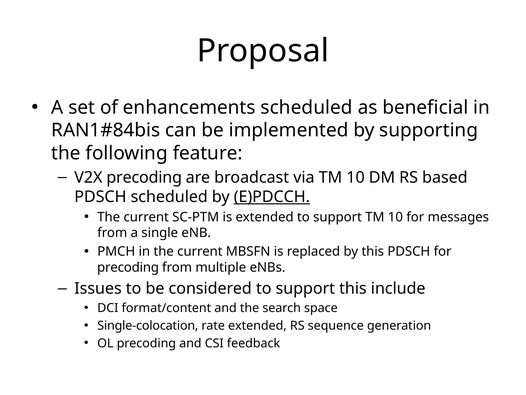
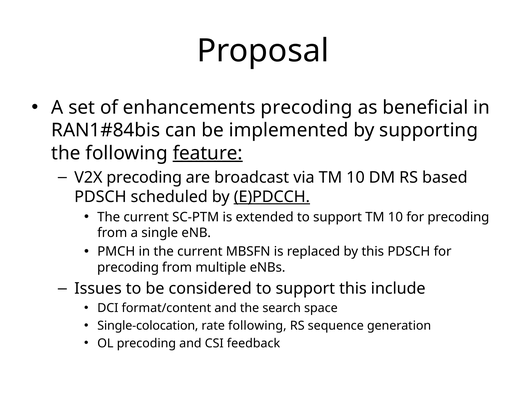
enhancements scheduled: scheduled -> precoding (307, 107)
feature underline: none -> present (208, 153)
10 for messages: messages -> precoding (458, 217)
rate extended: extended -> following (257, 325)
